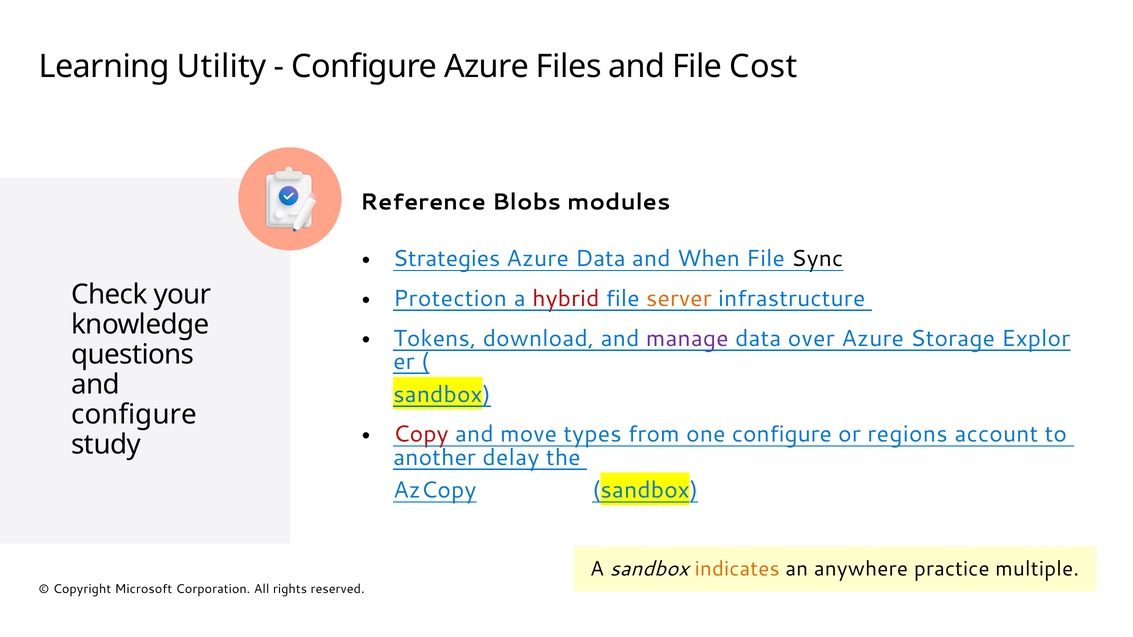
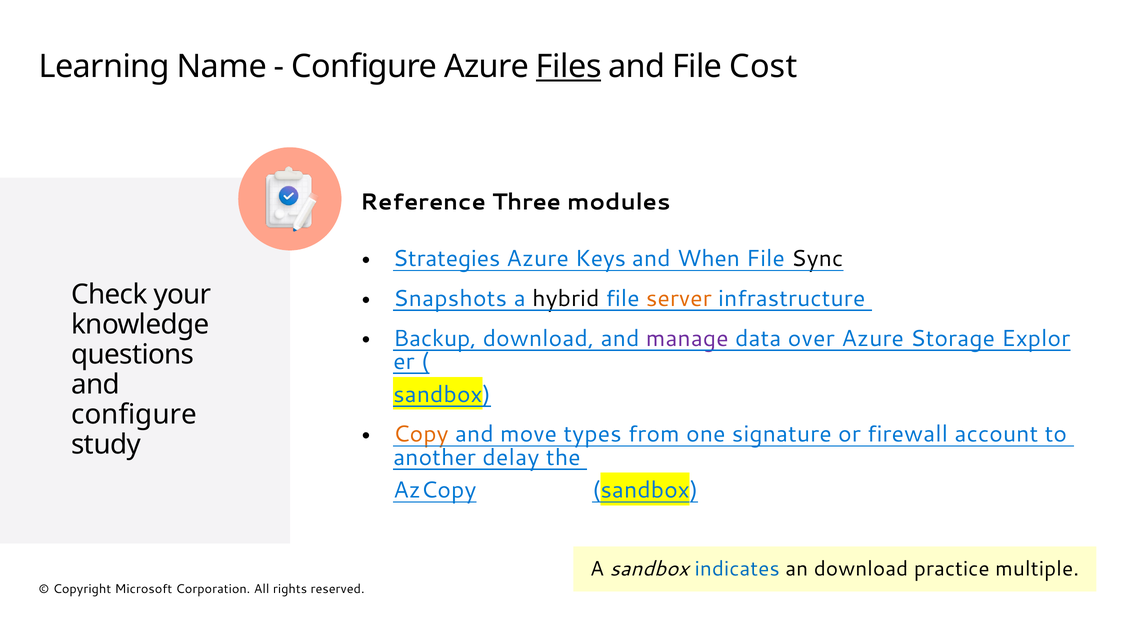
Utility: Utility -> Name (222, 67)
Files underline: none -> present (569, 67)
Blobs: Blobs -> Three (527, 202)
Azure Data: Data -> Keys (600, 259)
Protection: Protection -> Snapshots (450, 299)
hybrid colour: red -> black (566, 299)
Tokens: Tokens -> Backup (435, 339)
Copy colour: red -> orange (421, 434)
one configure: configure -> signature (782, 434)
regions: regions -> firewall (908, 434)
indicates colour: orange -> blue (737, 569)
an anywhere: anywhere -> download (861, 569)
